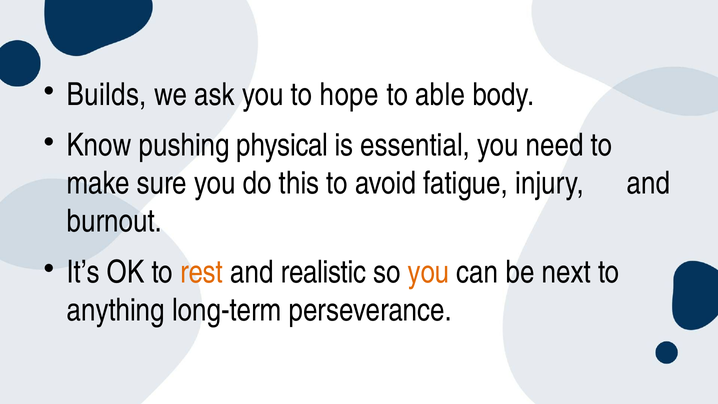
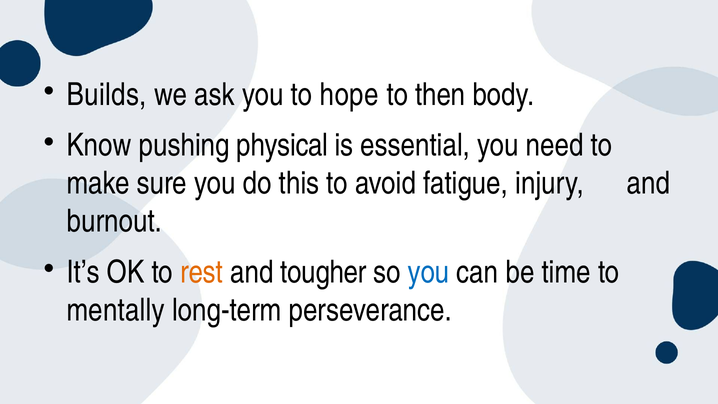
able: able -> then (440, 95)
realistic: realistic -> tougher (324, 272)
you colour: orange -> blue (429, 272)
next: next -> time (566, 272)
anything: anything -> mentally (116, 310)
